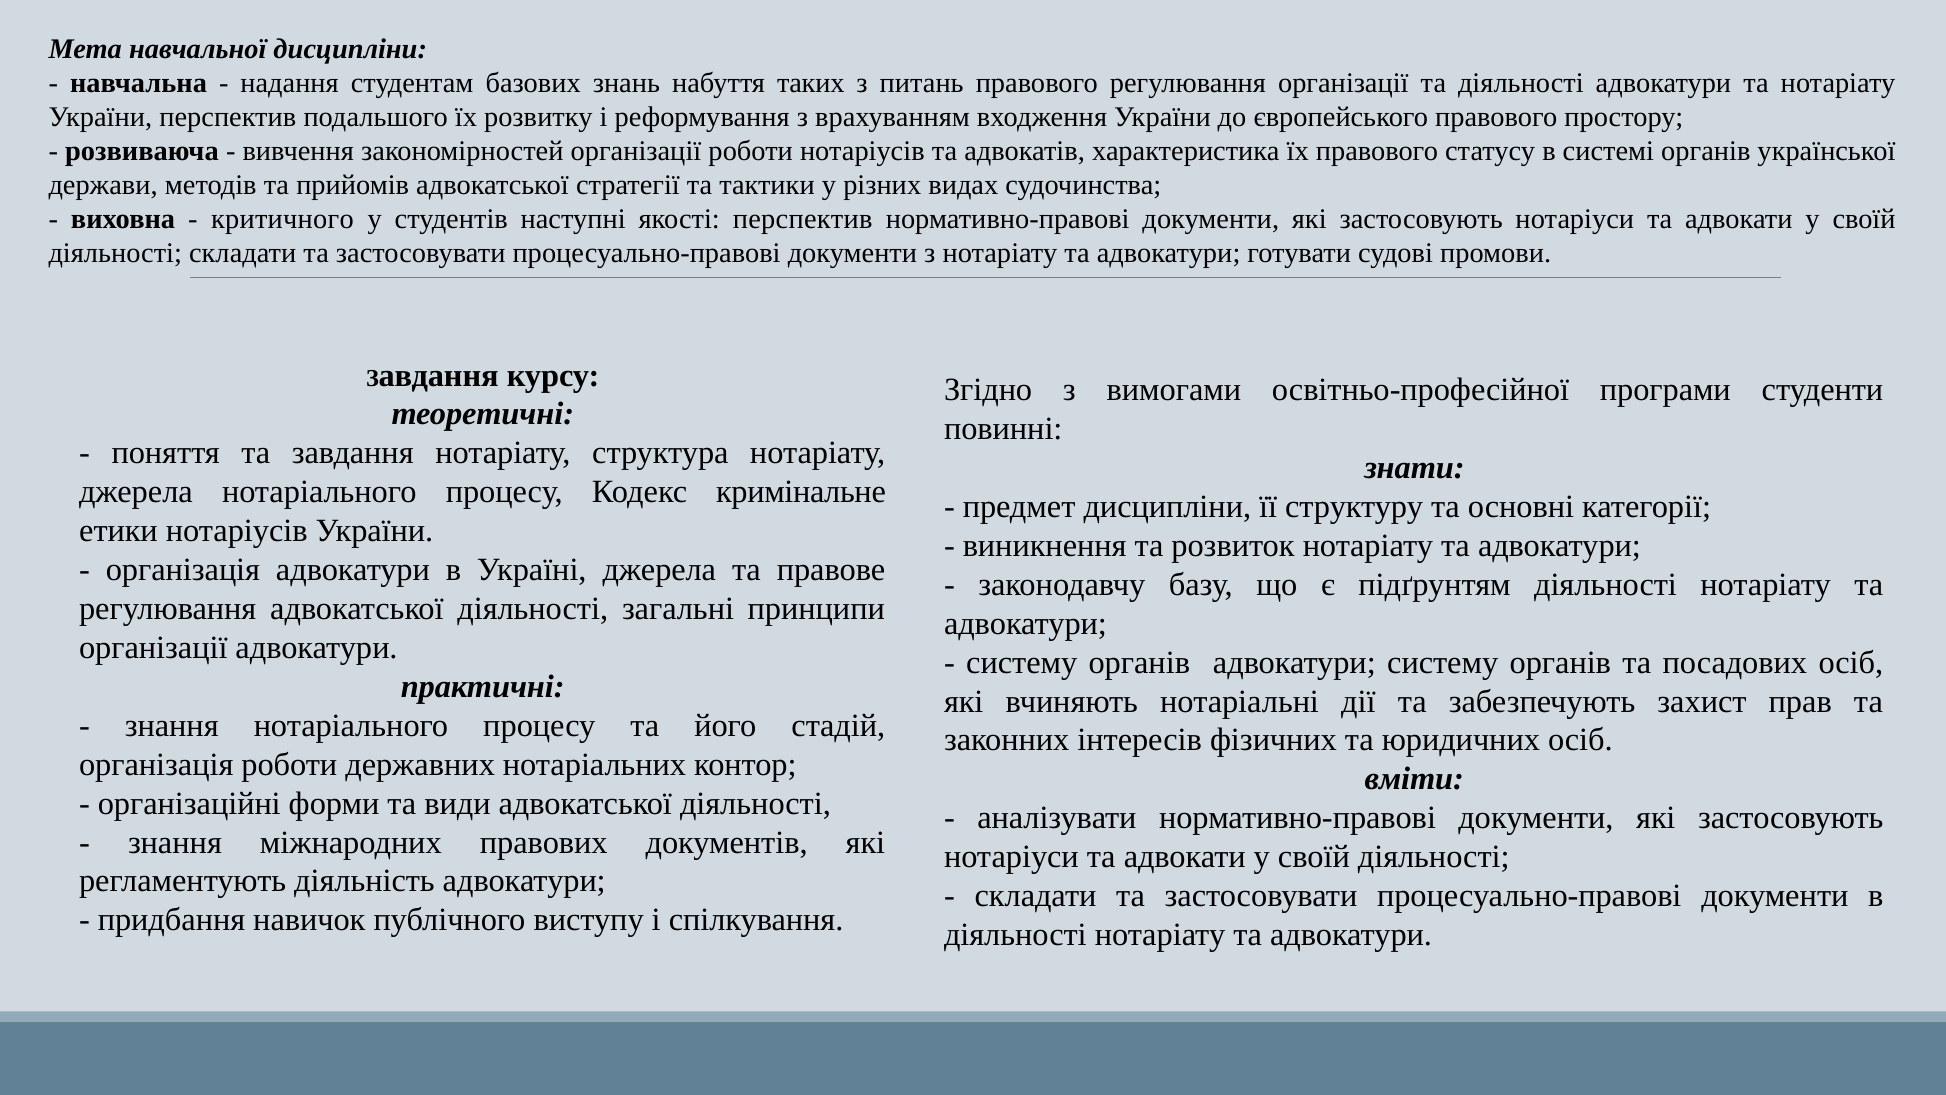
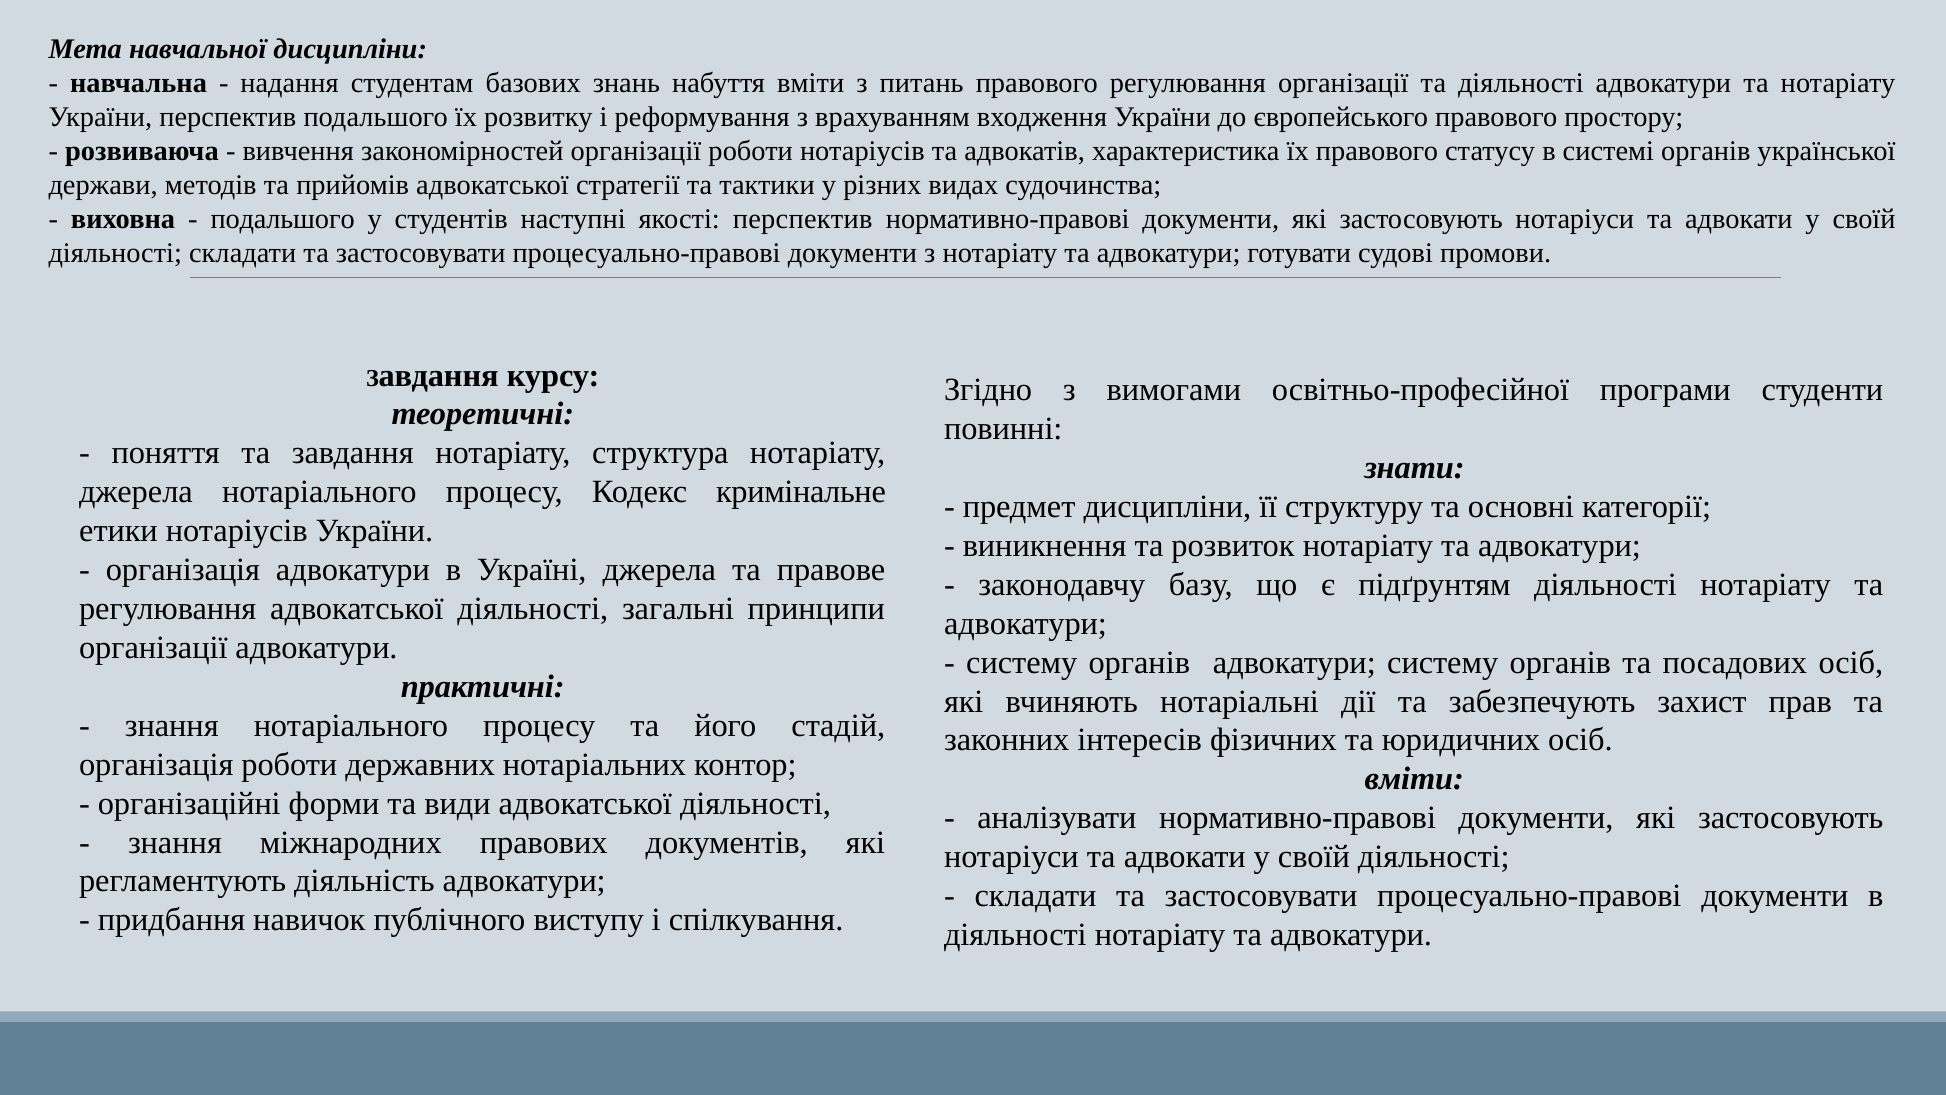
набуття таких: таких -> вміти (811, 83)
критичного: критичного -> подальшого (283, 219)
